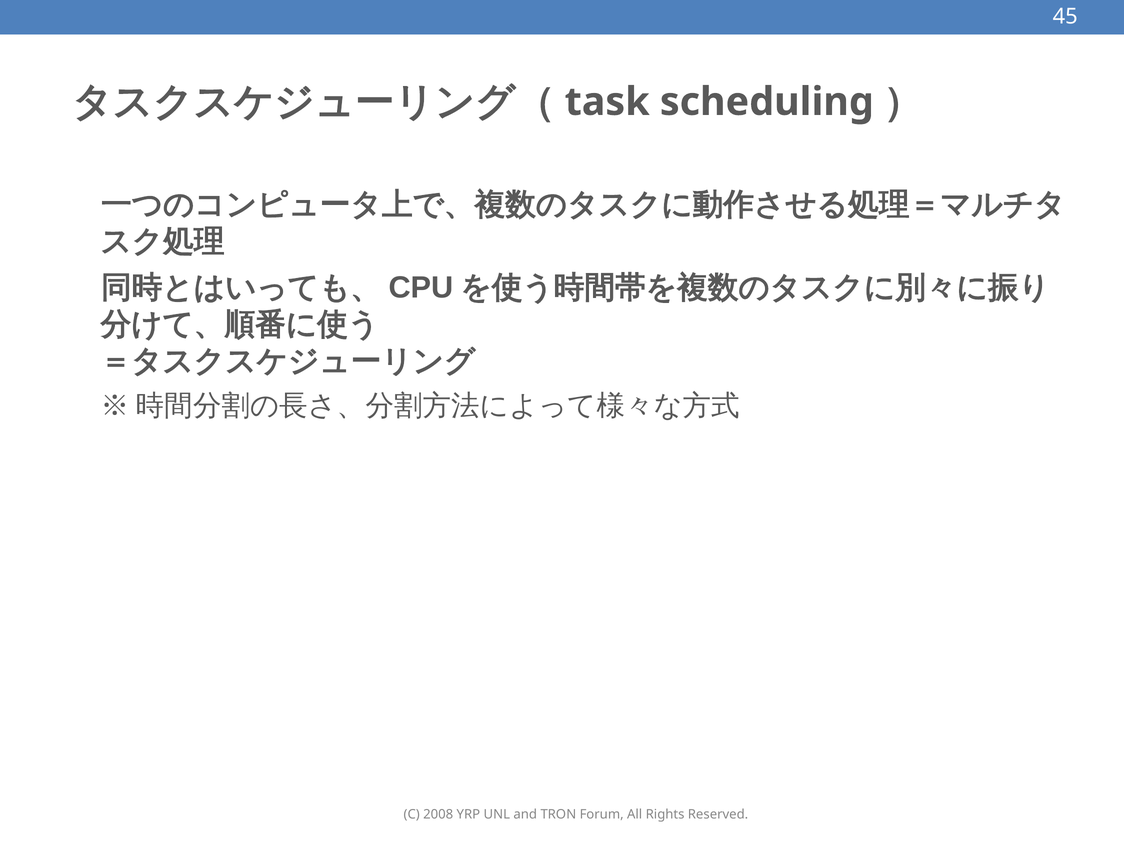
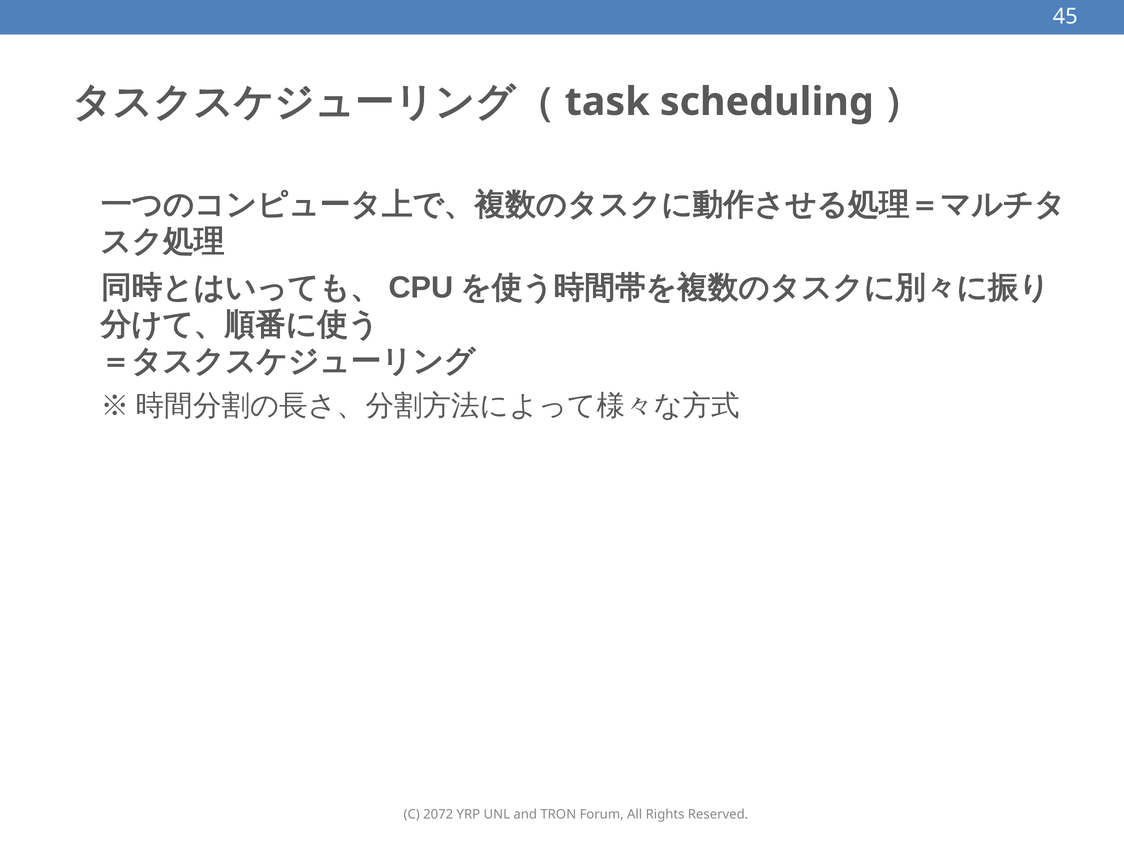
2008: 2008 -> 2072 (438, 815)
